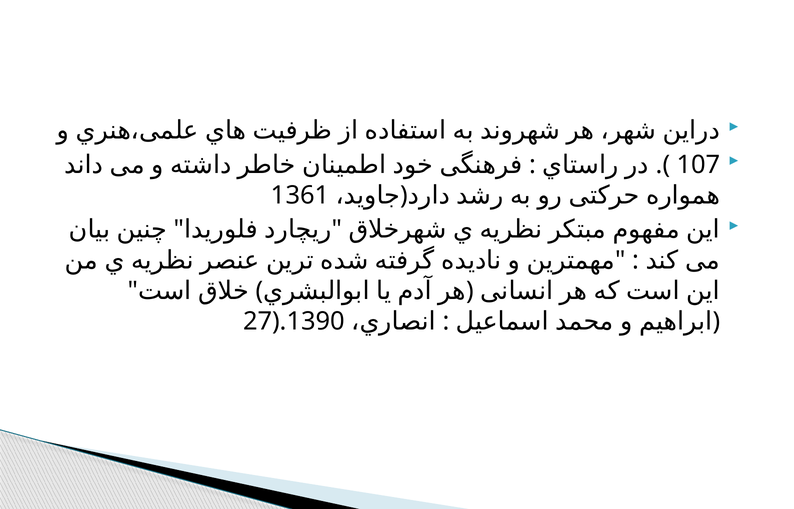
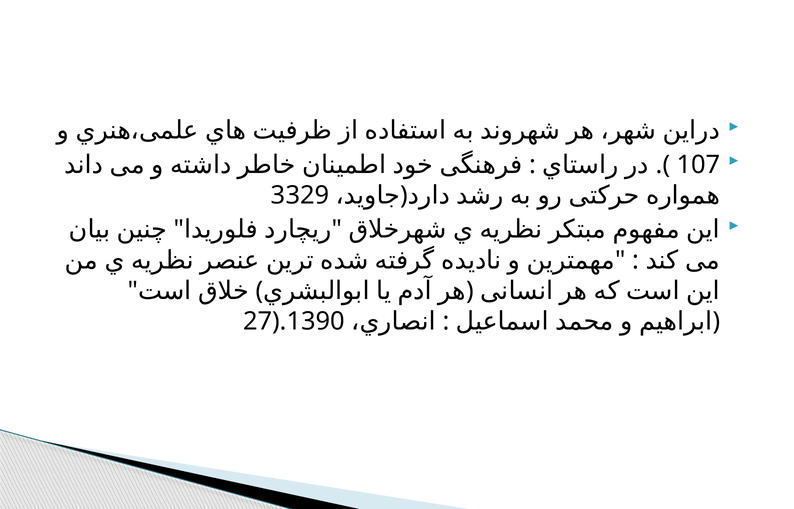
1361: 1361 -> 3329 (300, 195)
